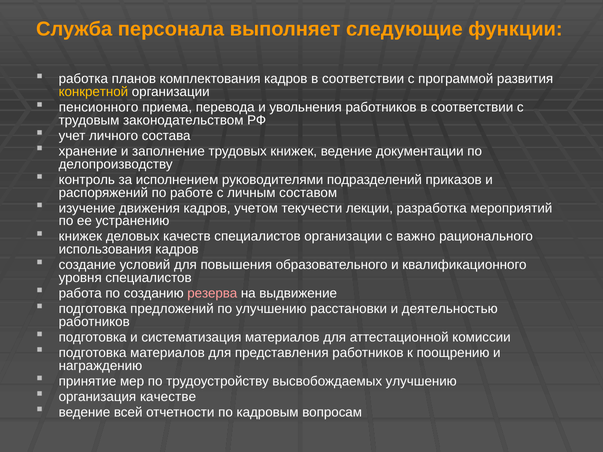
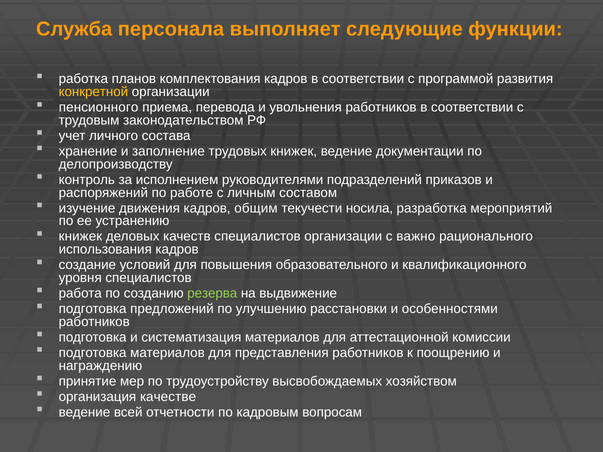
учетом: учетом -> общим (256, 208)
лекции: лекции -> носила (369, 208)
резерва colour: pink -> light green (212, 294)
деятельностью: деятельностью -> особенностями (450, 309)
высвобождаемых улучшению: улучшению -> хозяйством (421, 381)
